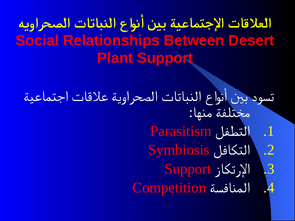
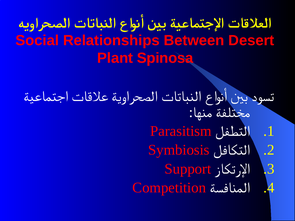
Plant Support: Support -> Spinosa (165, 58)
